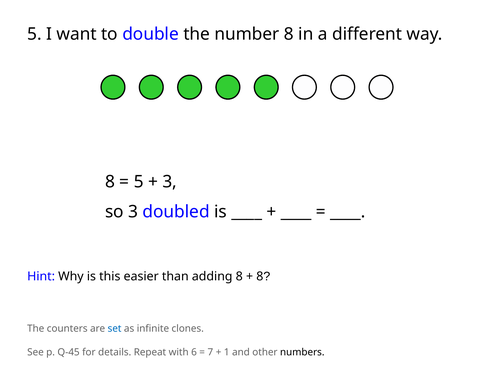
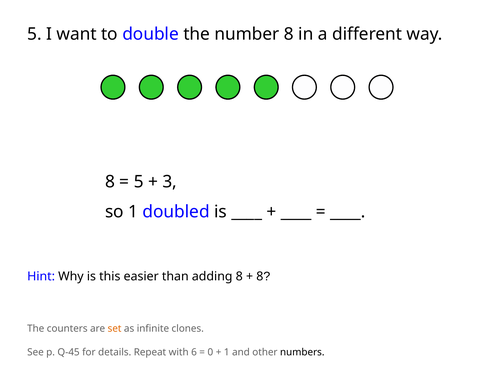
so 3: 3 -> 1 (133, 211)
set colour: blue -> orange (115, 328)
7: 7 -> 0 (210, 352)
